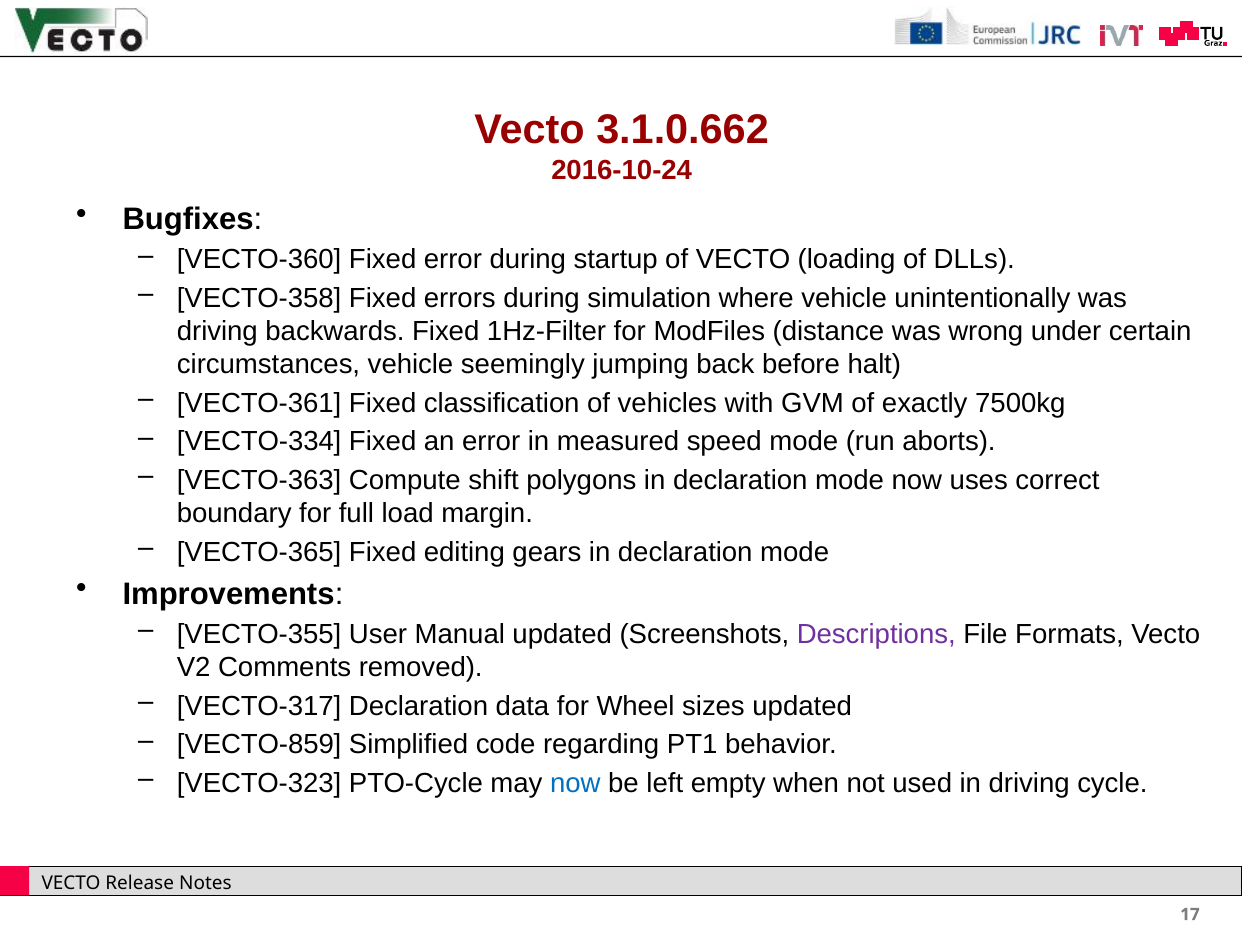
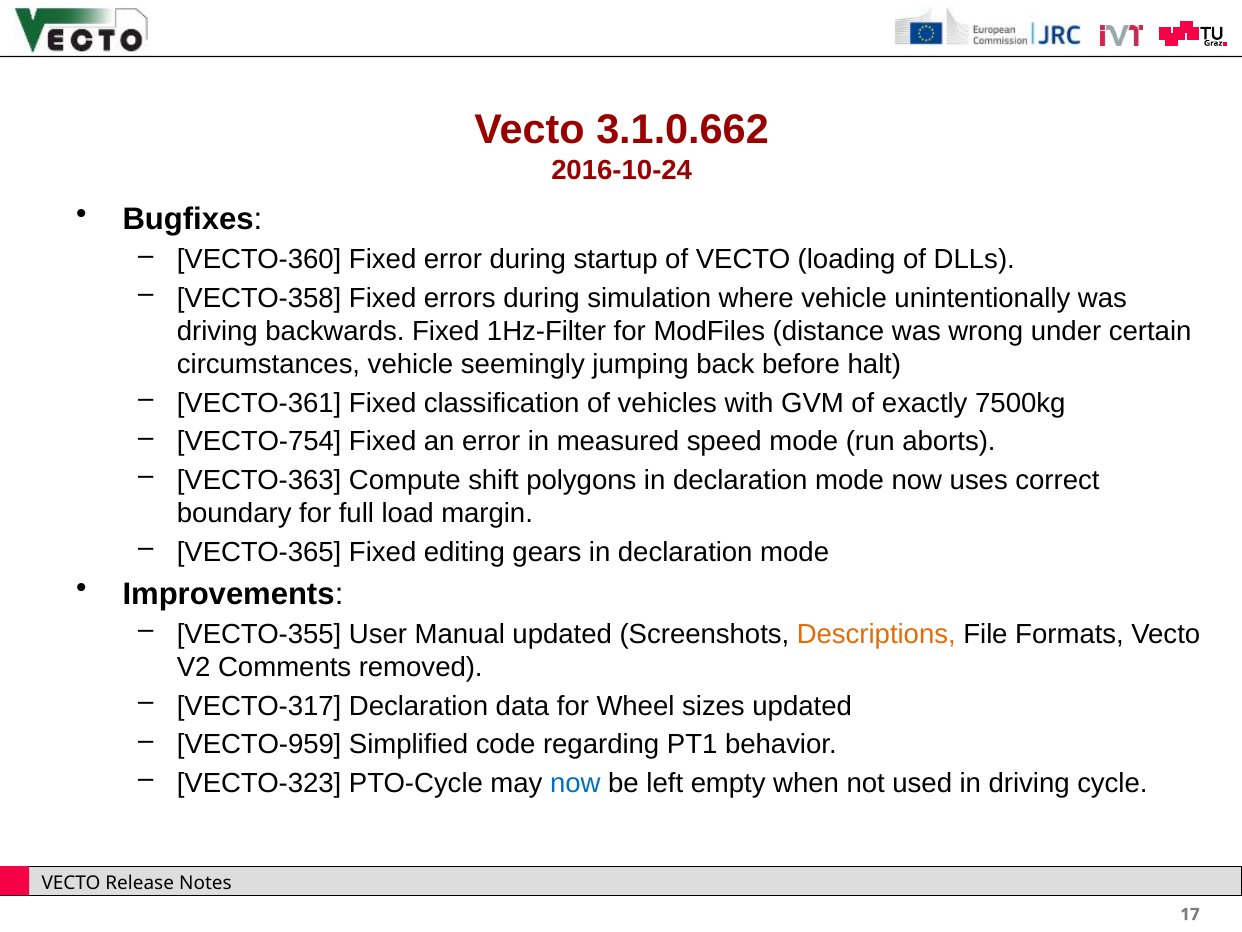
VECTO-334: VECTO-334 -> VECTO-754 (259, 441)
Descriptions colour: purple -> orange (876, 634)
VECTO-859: VECTO-859 -> VECTO-959 (259, 744)
